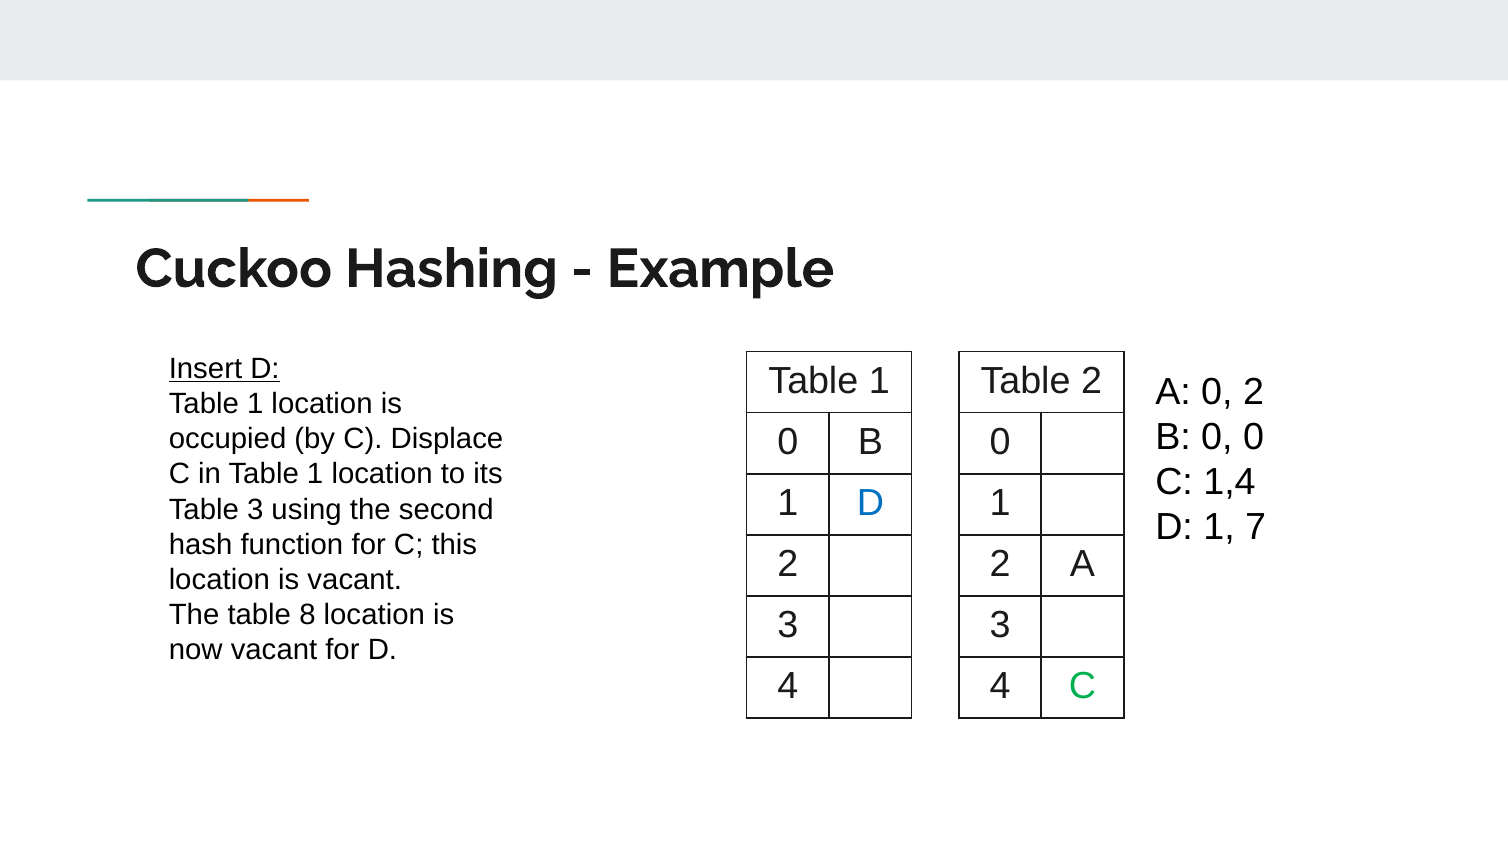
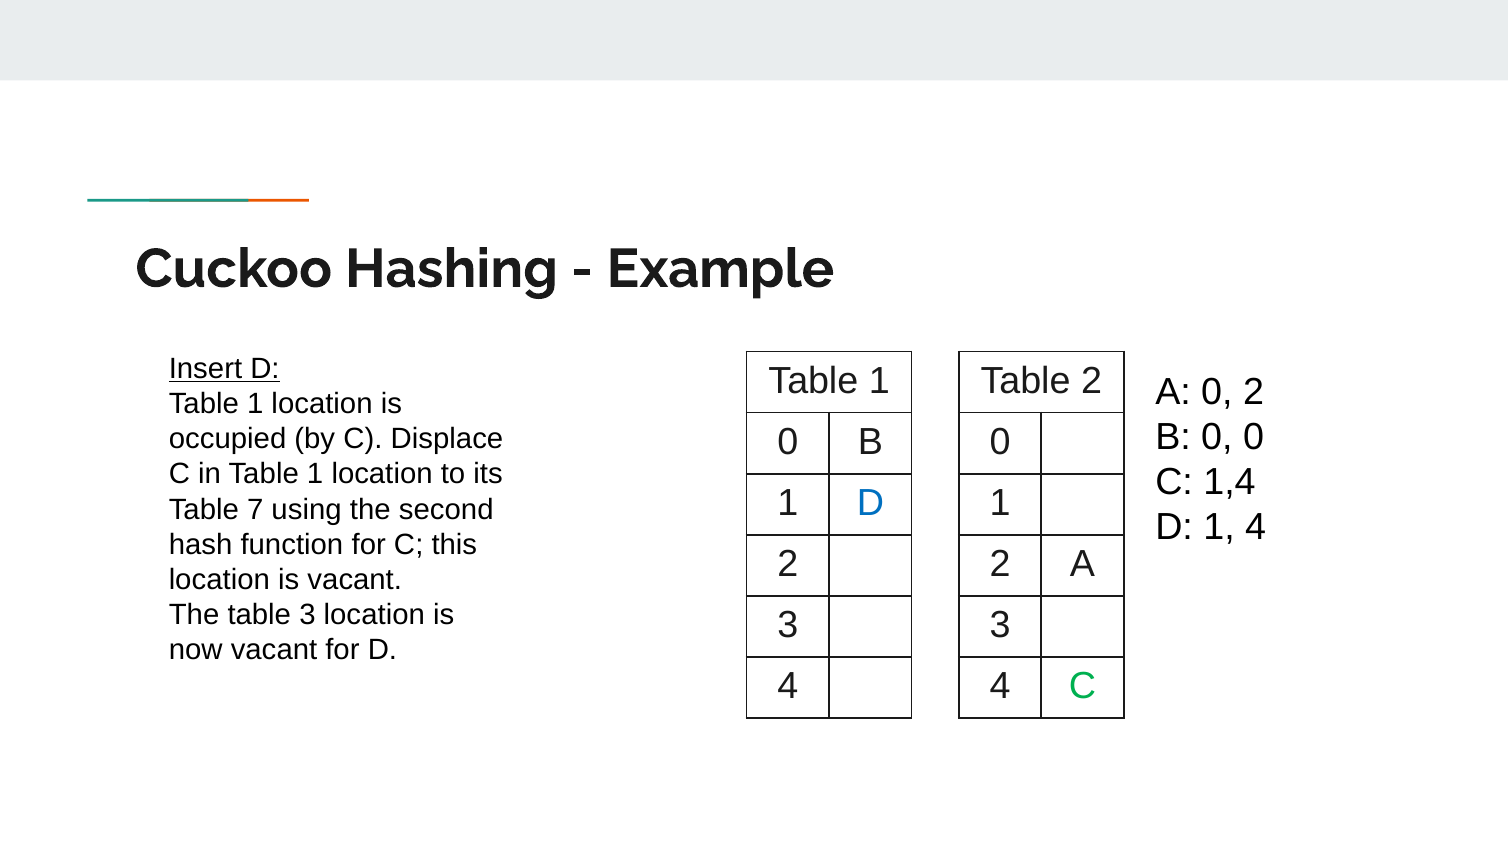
Table 3: 3 -> 7 (255, 510)
1 7: 7 -> 4 (1256, 528)
table 8: 8 -> 3 (307, 615)
